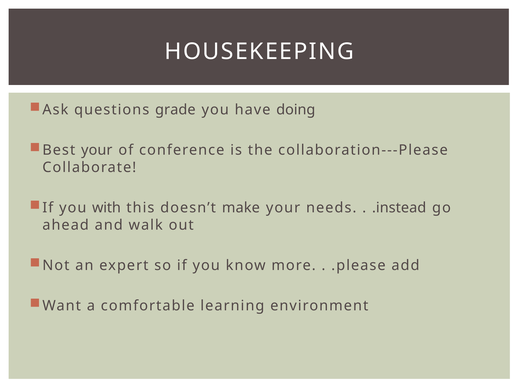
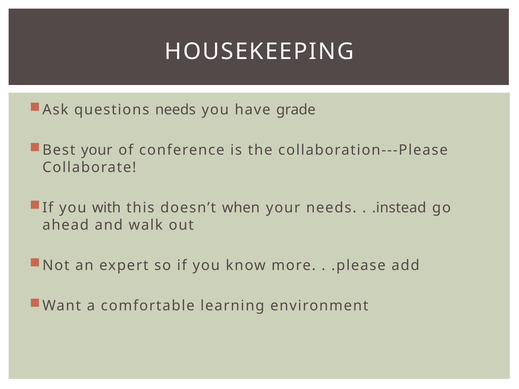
questions grade: grade -> needs (175, 110)
doing: doing -> grade (296, 110)
make: make -> when (241, 208)
